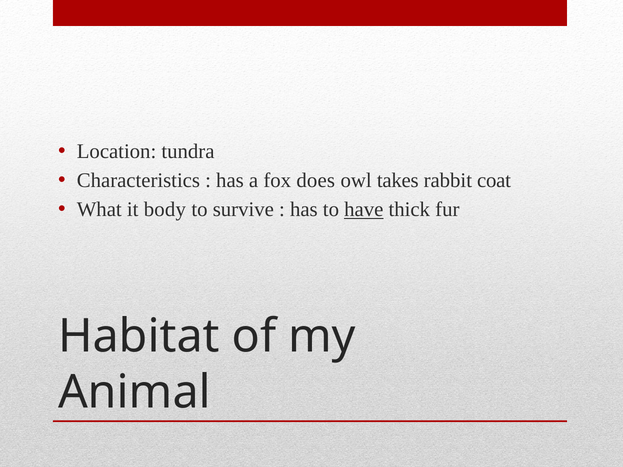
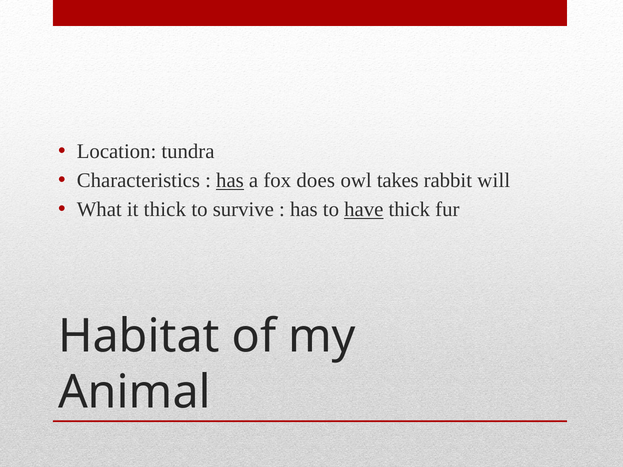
has underline: none -> present (230, 181)
coat: coat -> will (494, 181)
it body: body -> thick (165, 210)
